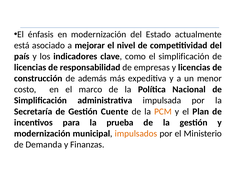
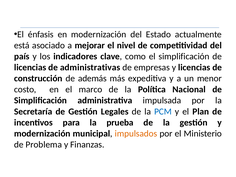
responsabilidad: responsabilidad -> administrativas (90, 67)
Cuente: Cuente -> Legales (115, 111)
PCM colour: orange -> blue (163, 111)
Demanda: Demanda -> Problema (44, 145)
